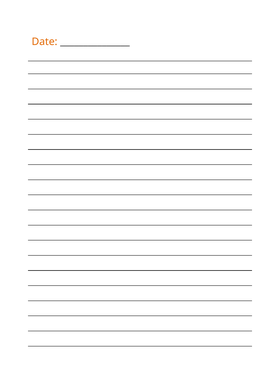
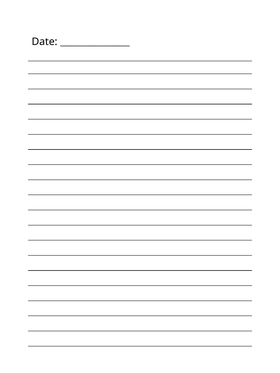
Date colour: orange -> black (45, 42)
